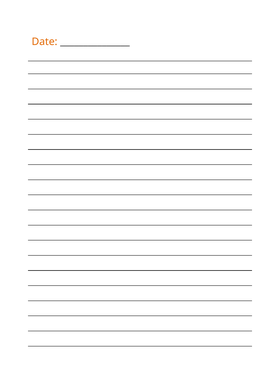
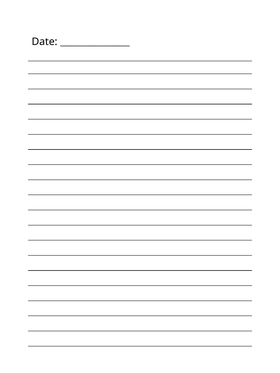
Date colour: orange -> black (45, 42)
